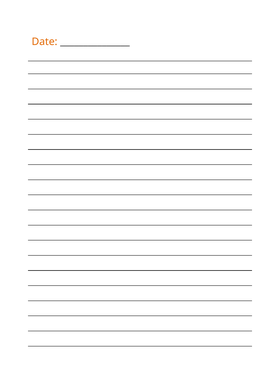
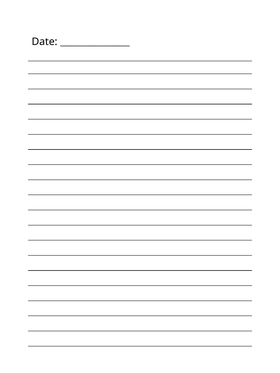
Date colour: orange -> black (45, 42)
